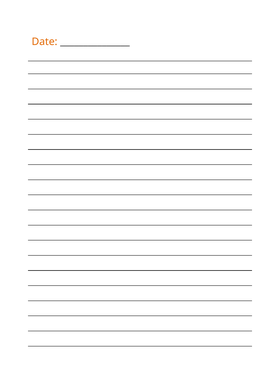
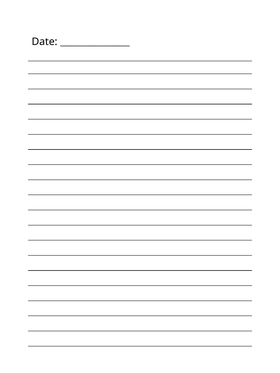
Date colour: orange -> black (45, 42)
